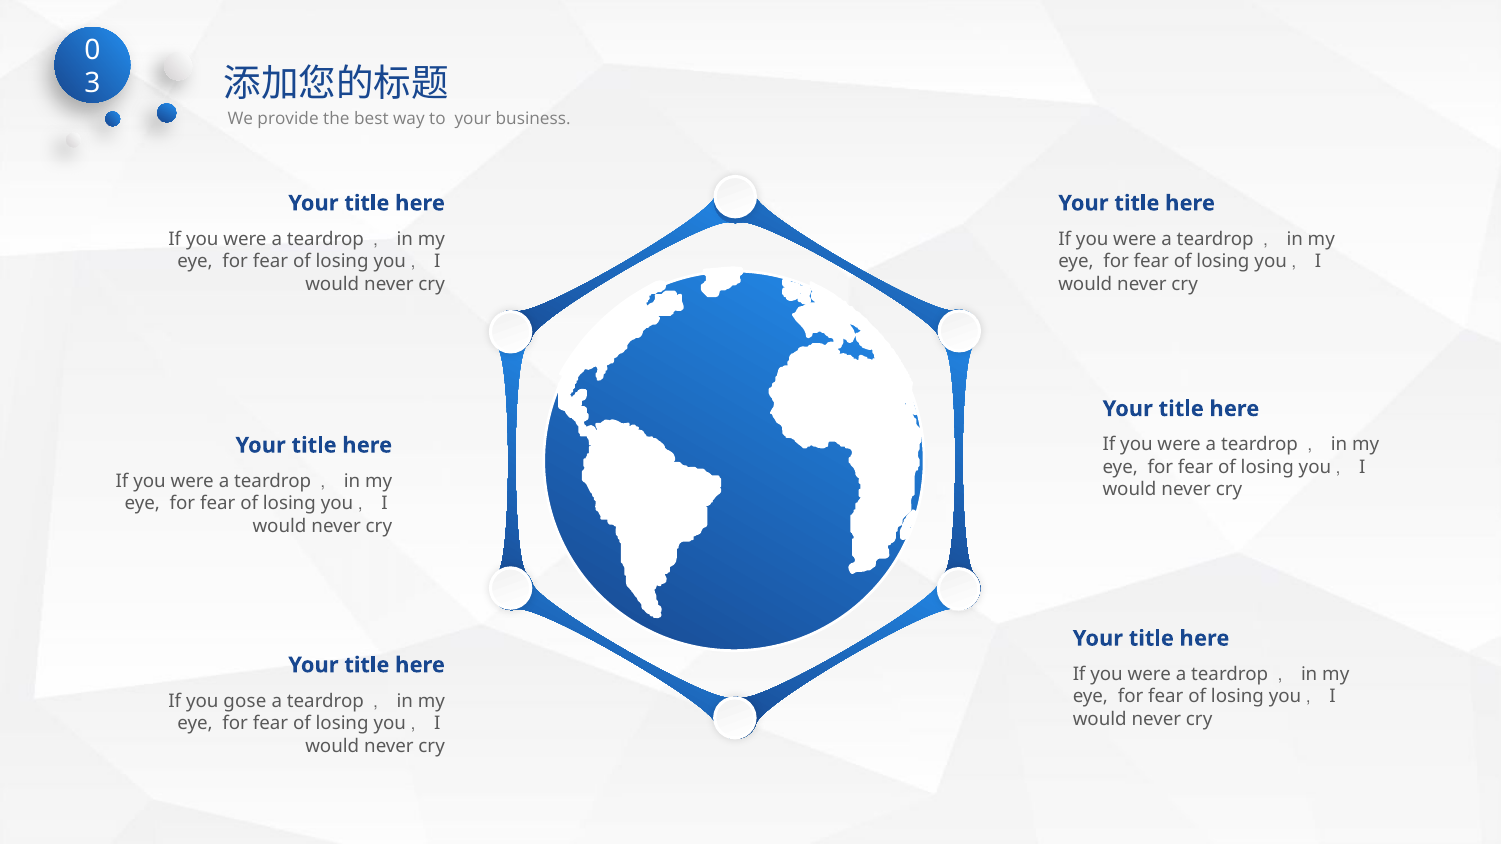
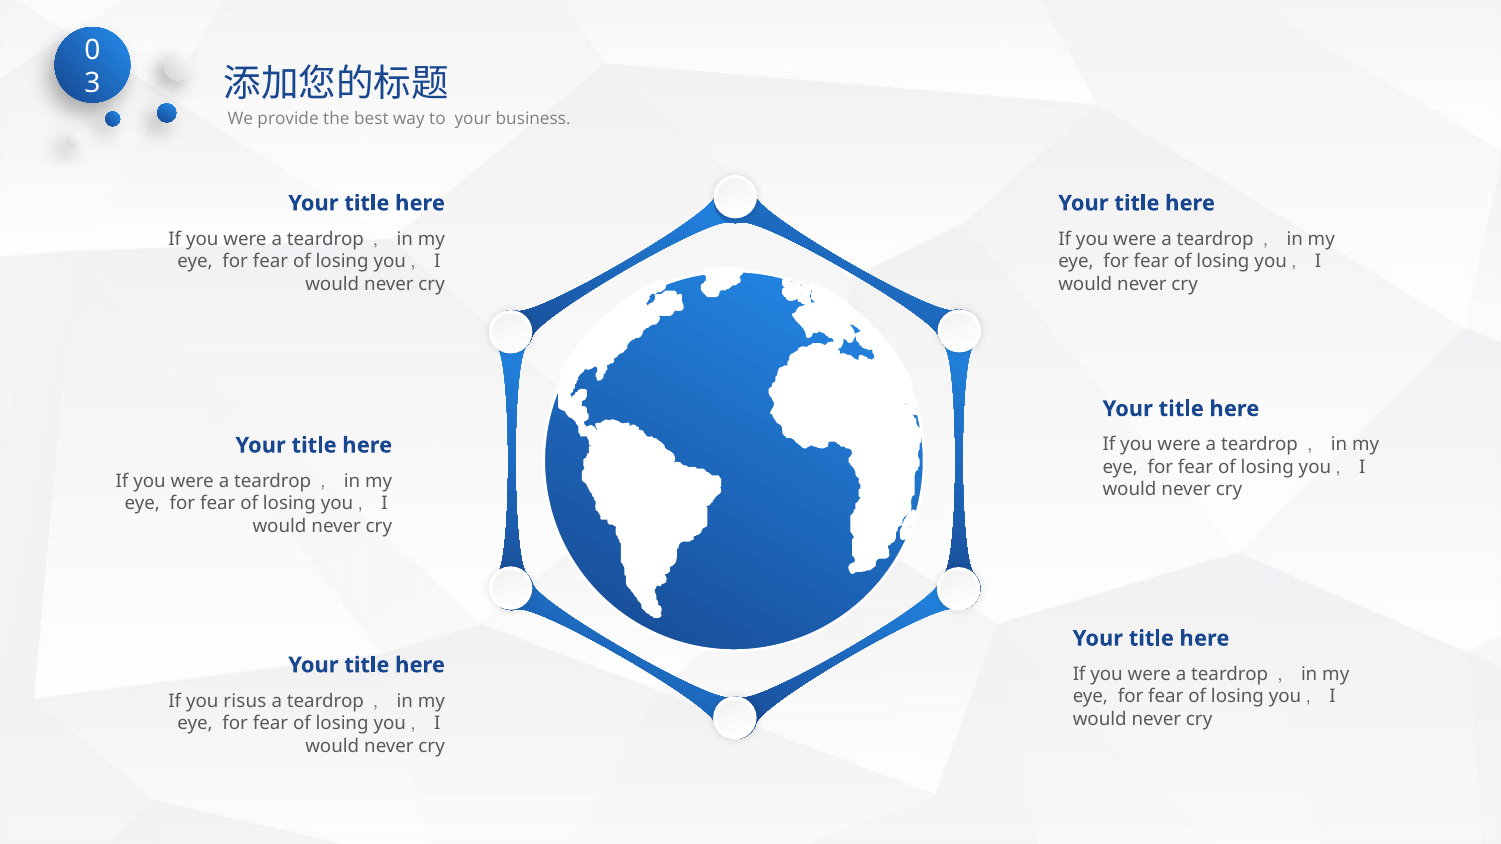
gose: gose -> risus (245, 701)
